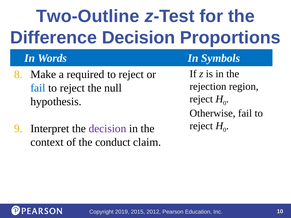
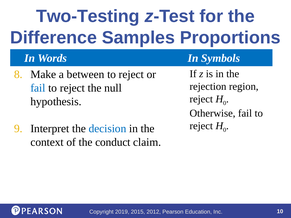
Two-Outline: Two-Outline -> Two-Testing (88, 16)
Difference Decision: Decision -> Samples (138, 38)
required: required -> between (86, 74)
decision colour: purple -> blue (107, 129)
